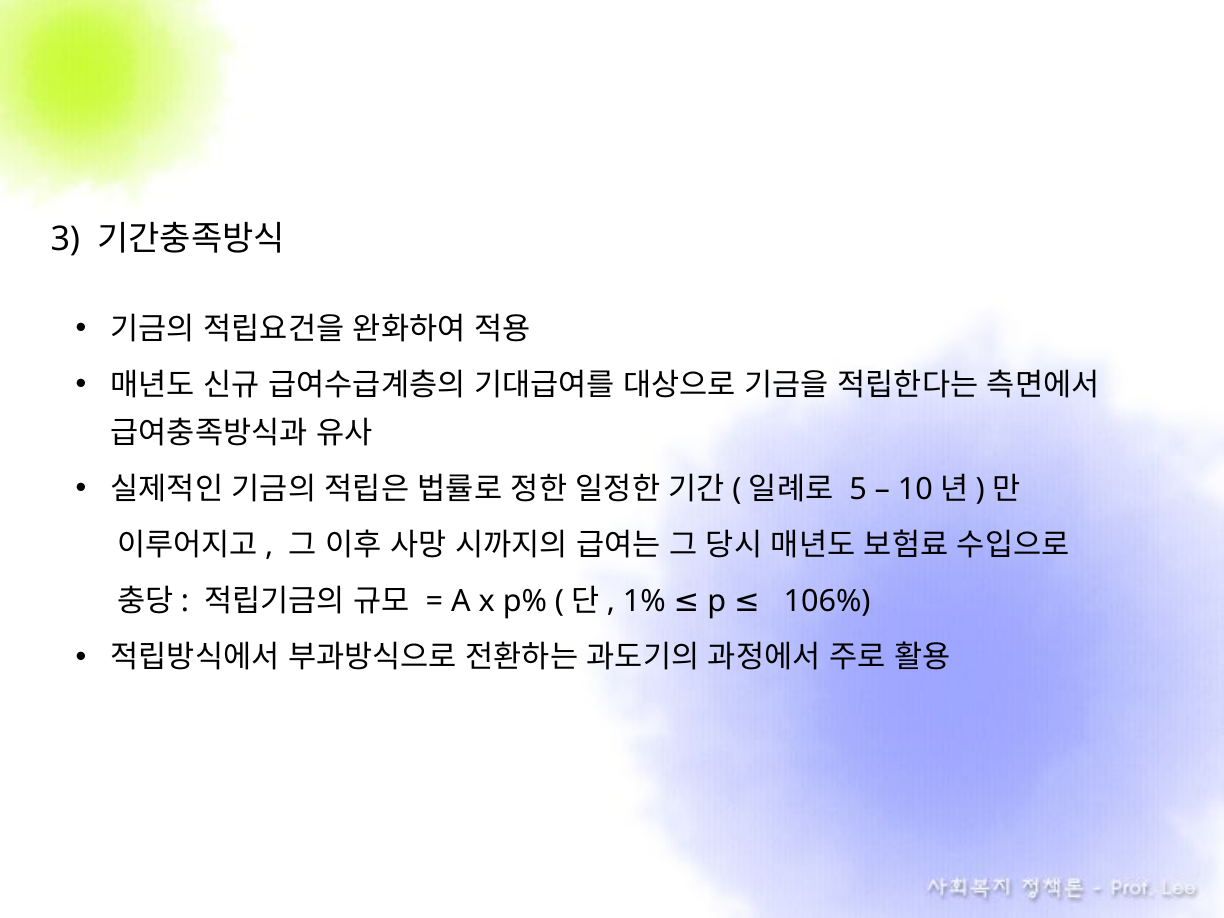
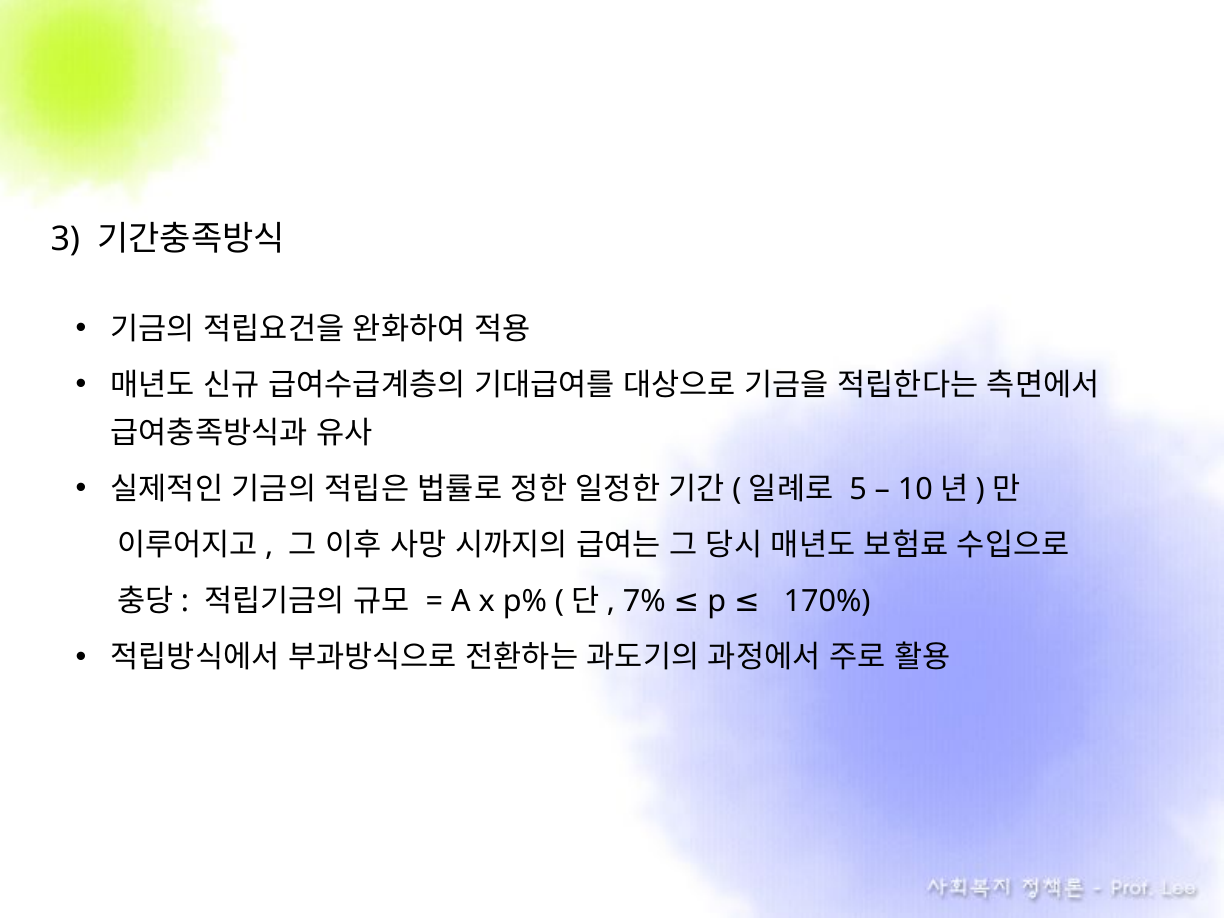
1%: 1% -> 7% (644, 602)
106%: 106% -> 170% (827, 602)
